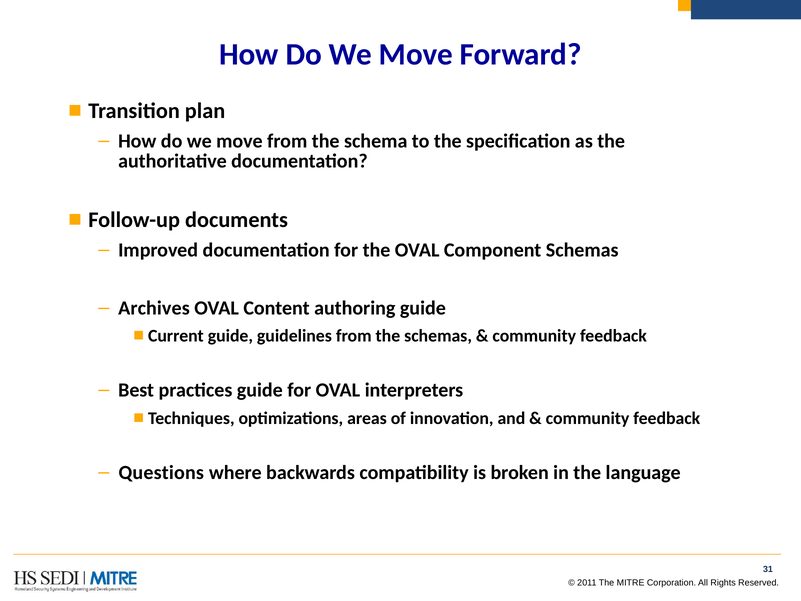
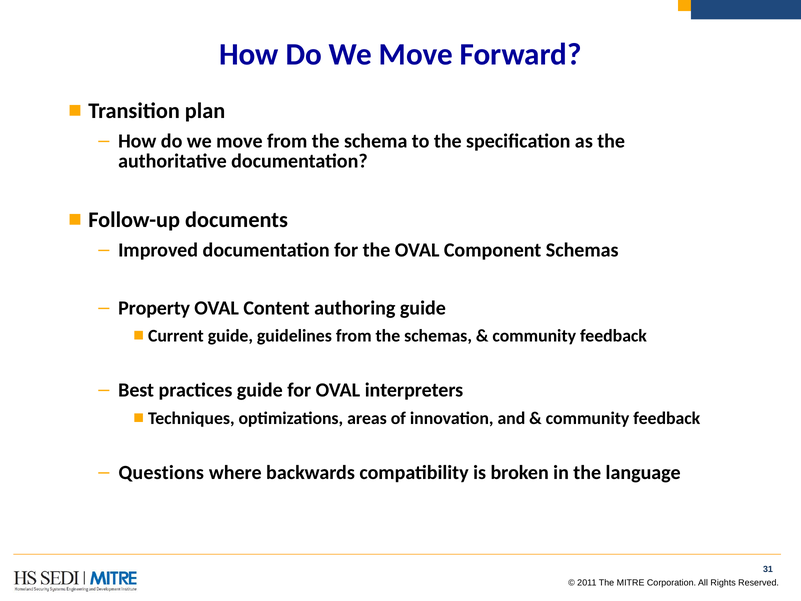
Archives: Archives -> Property (154, 308)
